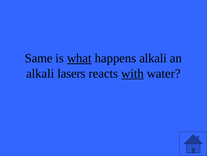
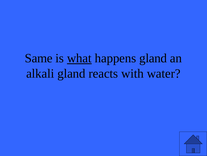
happens alkali: alkali -> gland (153, 58)
alkali lasers: lasers -> gland (71, 73)
with underline: present -> none (132, 73)
